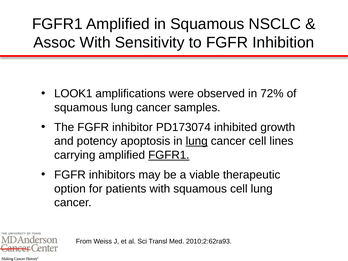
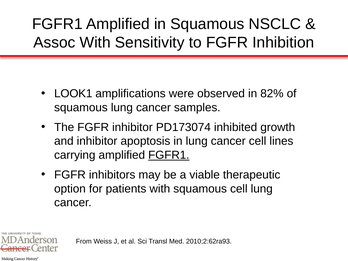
72%: 72% -> 82% (272, 94)
and potency: potency -> inhibitor (97, 141)
lung underline: present -> none (197, 141)
